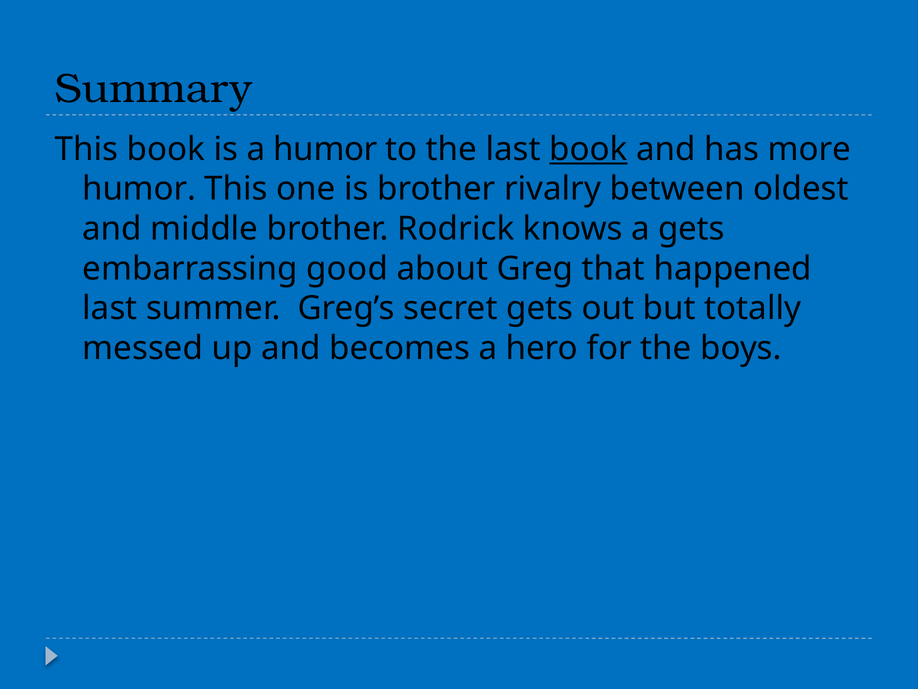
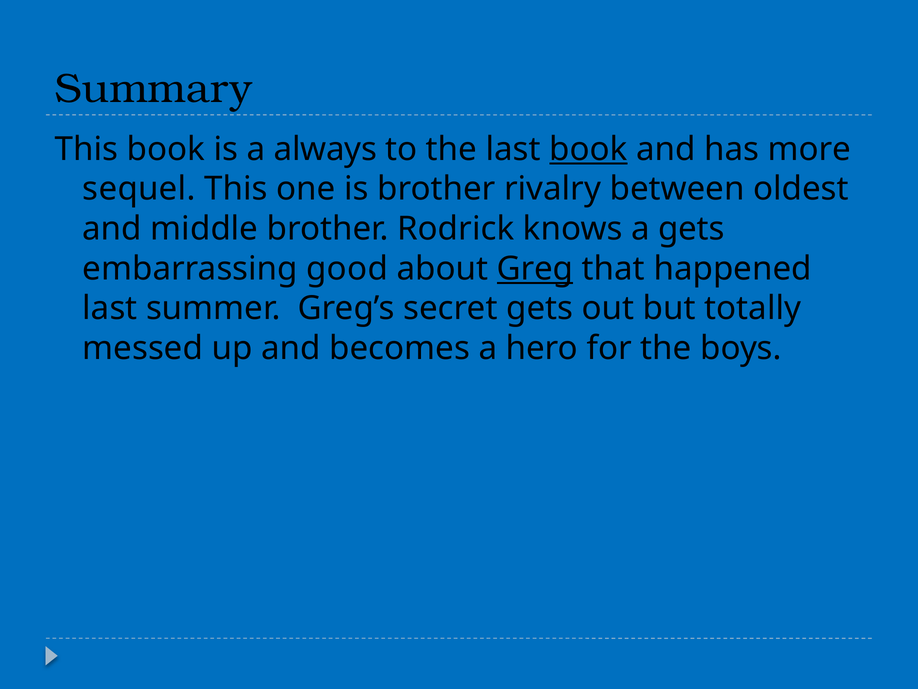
a humor: humor -> always (325, 149)
humor: humor -> sequel (139, 189)
Greg underline: none -> present (535, 268)
